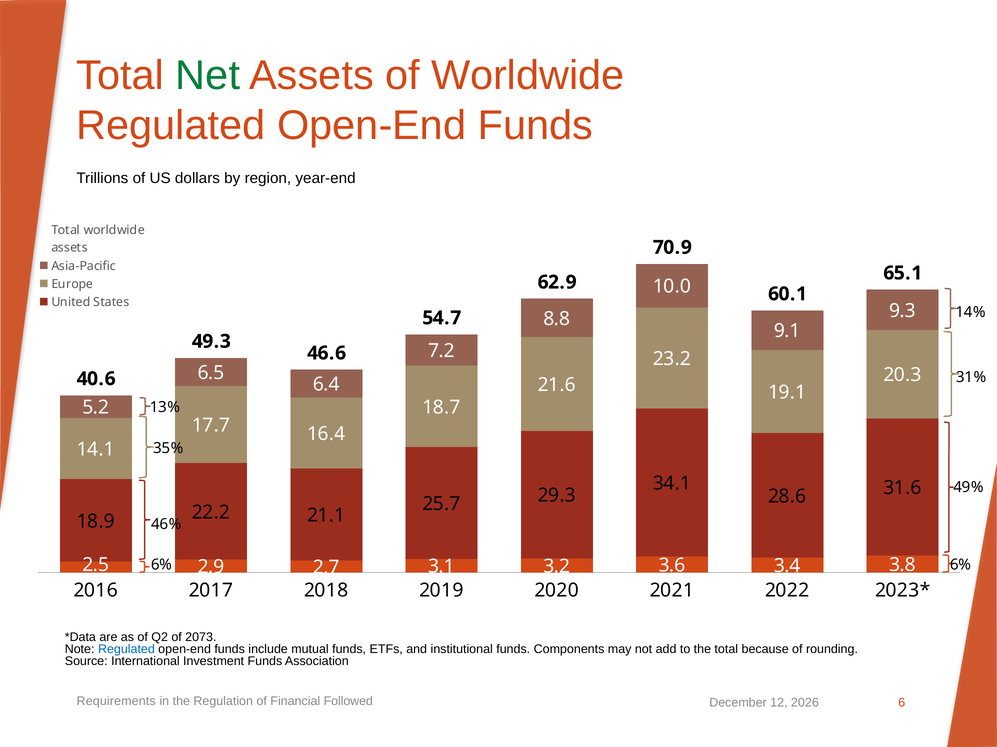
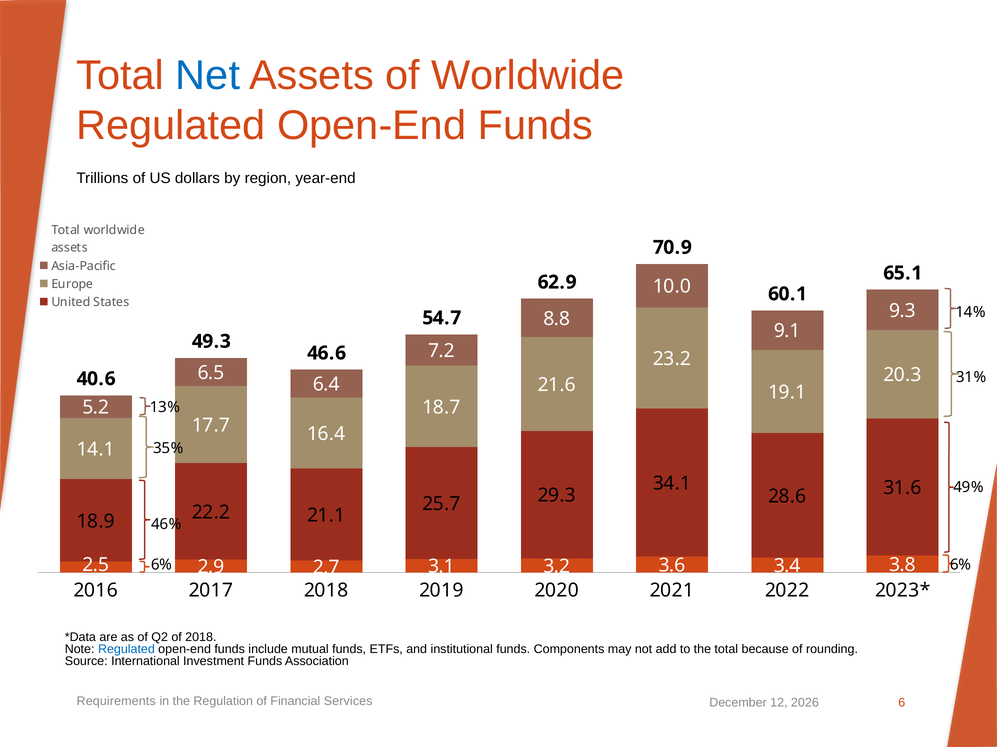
Net colour: green -> blue (208, 76)
of 2073: 2073 -> 2018 (201, 638)
Followed: Followed -> Services (348, 702)
